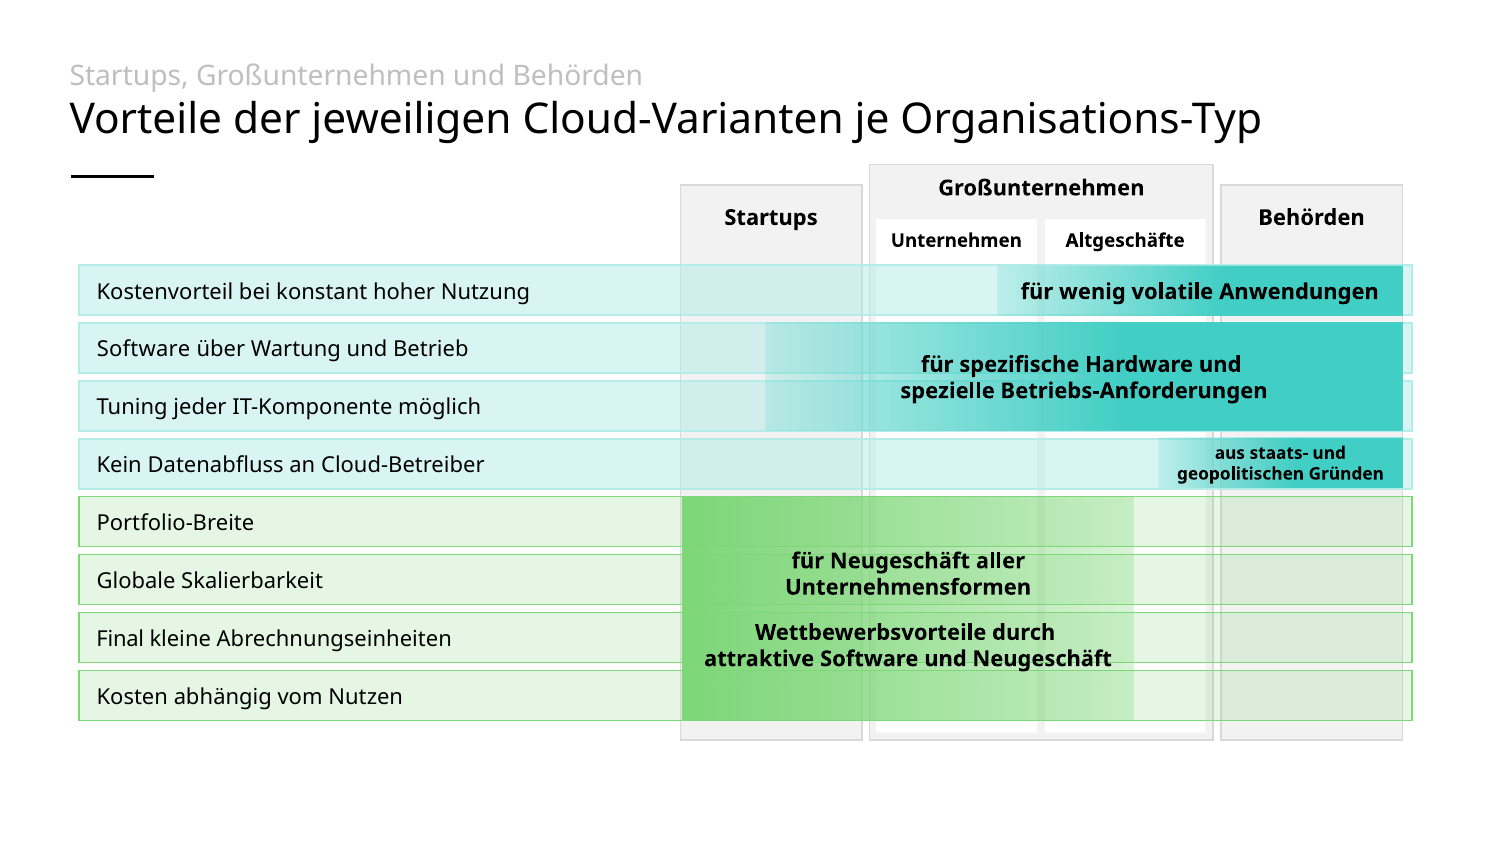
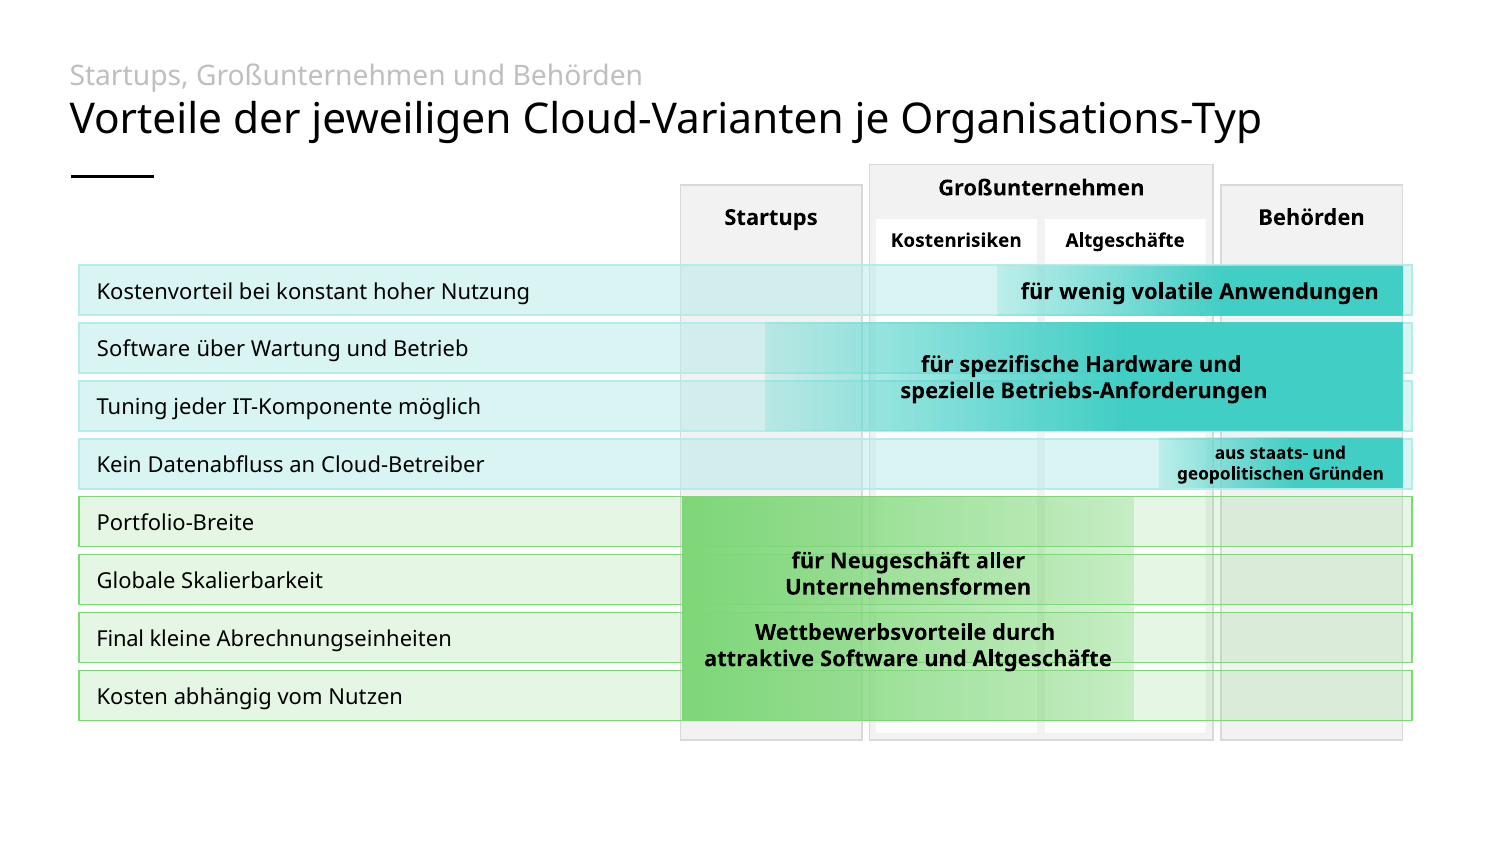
Unternehmen: Unternehmen -> Kostenrisiken (956, 241)
und Neugeschäft: Neugeschäft -> Altgeschäfte (1042, 659)
